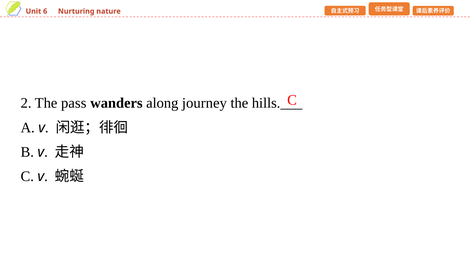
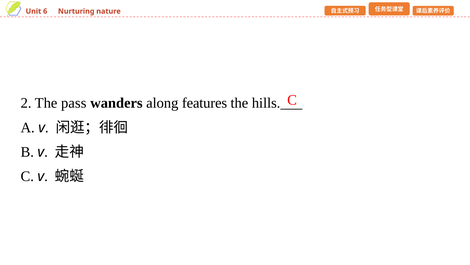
journey: journey -> features (205, 103)
